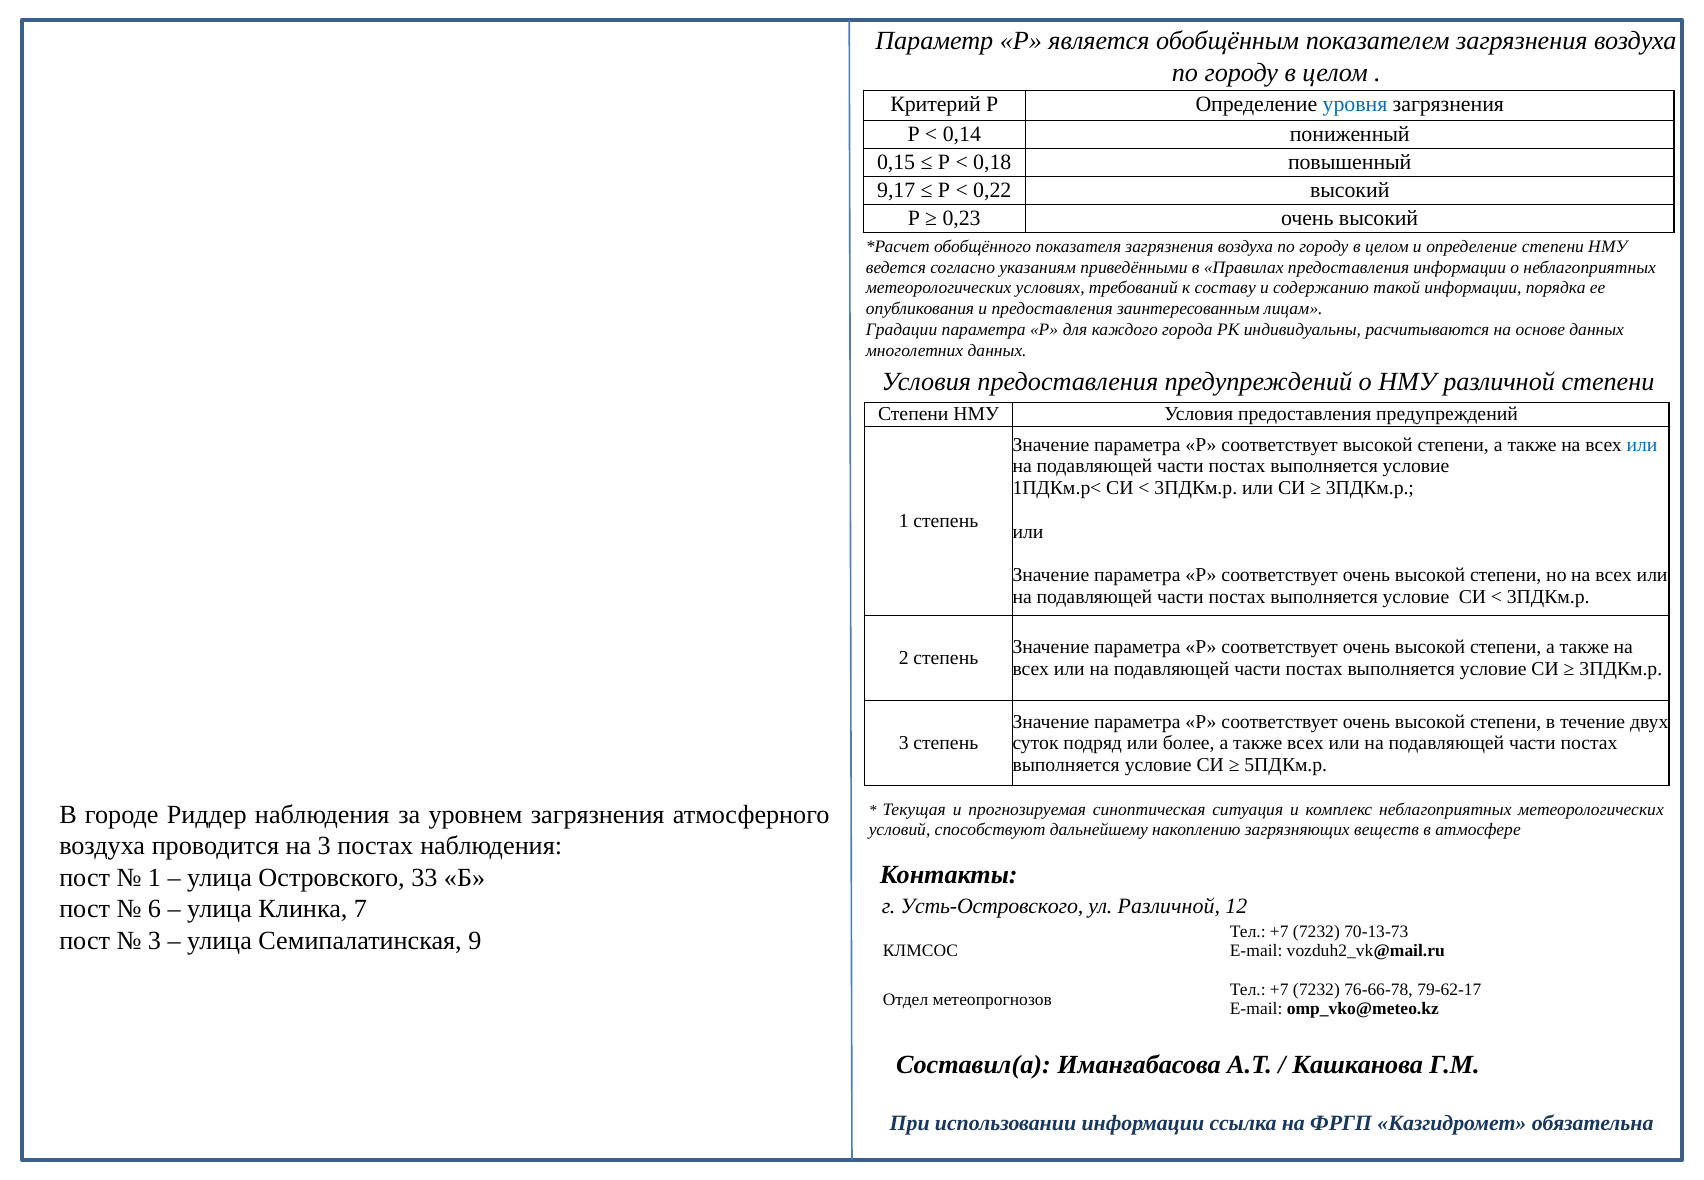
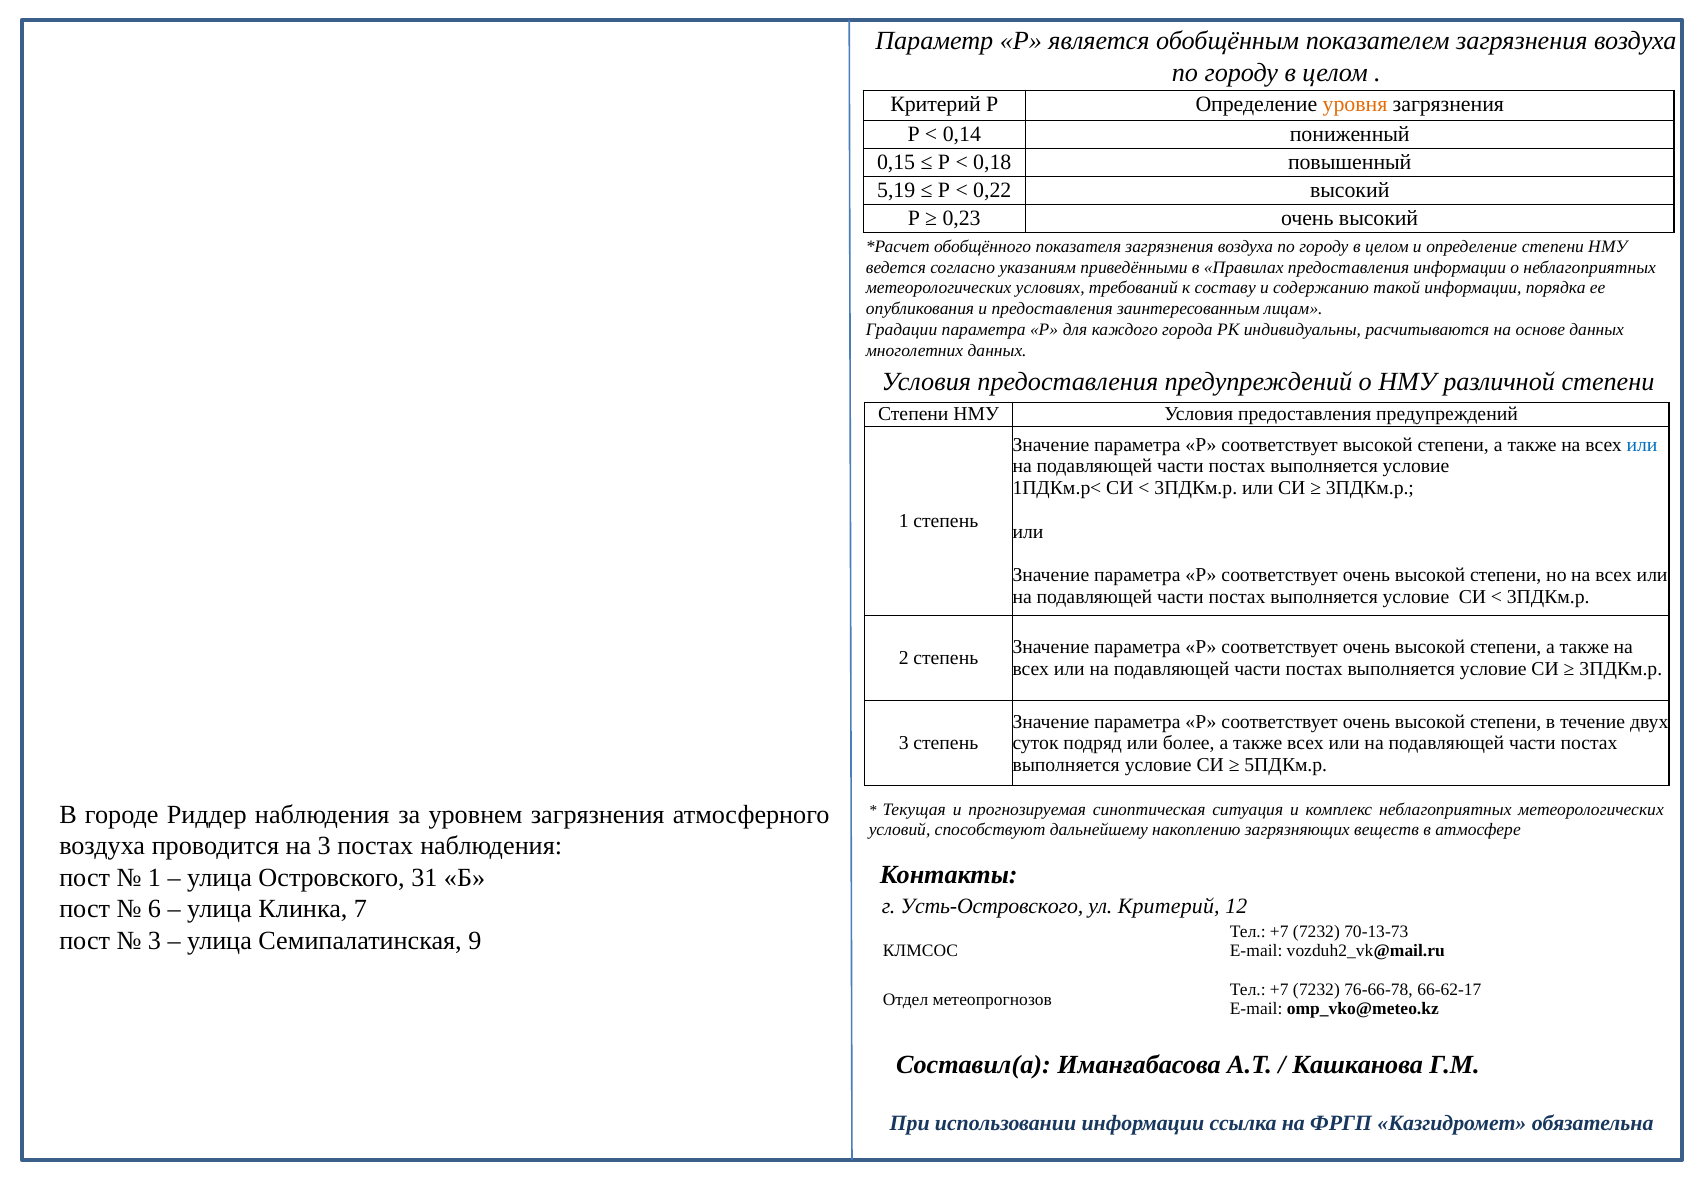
уровня colour: blue -> orange (1355, 104)
9,17: 9,17 -> 5,19 (896, 190)
33: 33 -> 31 (424, 877)
ул Различной: Различной -> Критерий (1169, 906)
79-62-17: 79-62-17 -> 66-62-17 (1449, 989)
